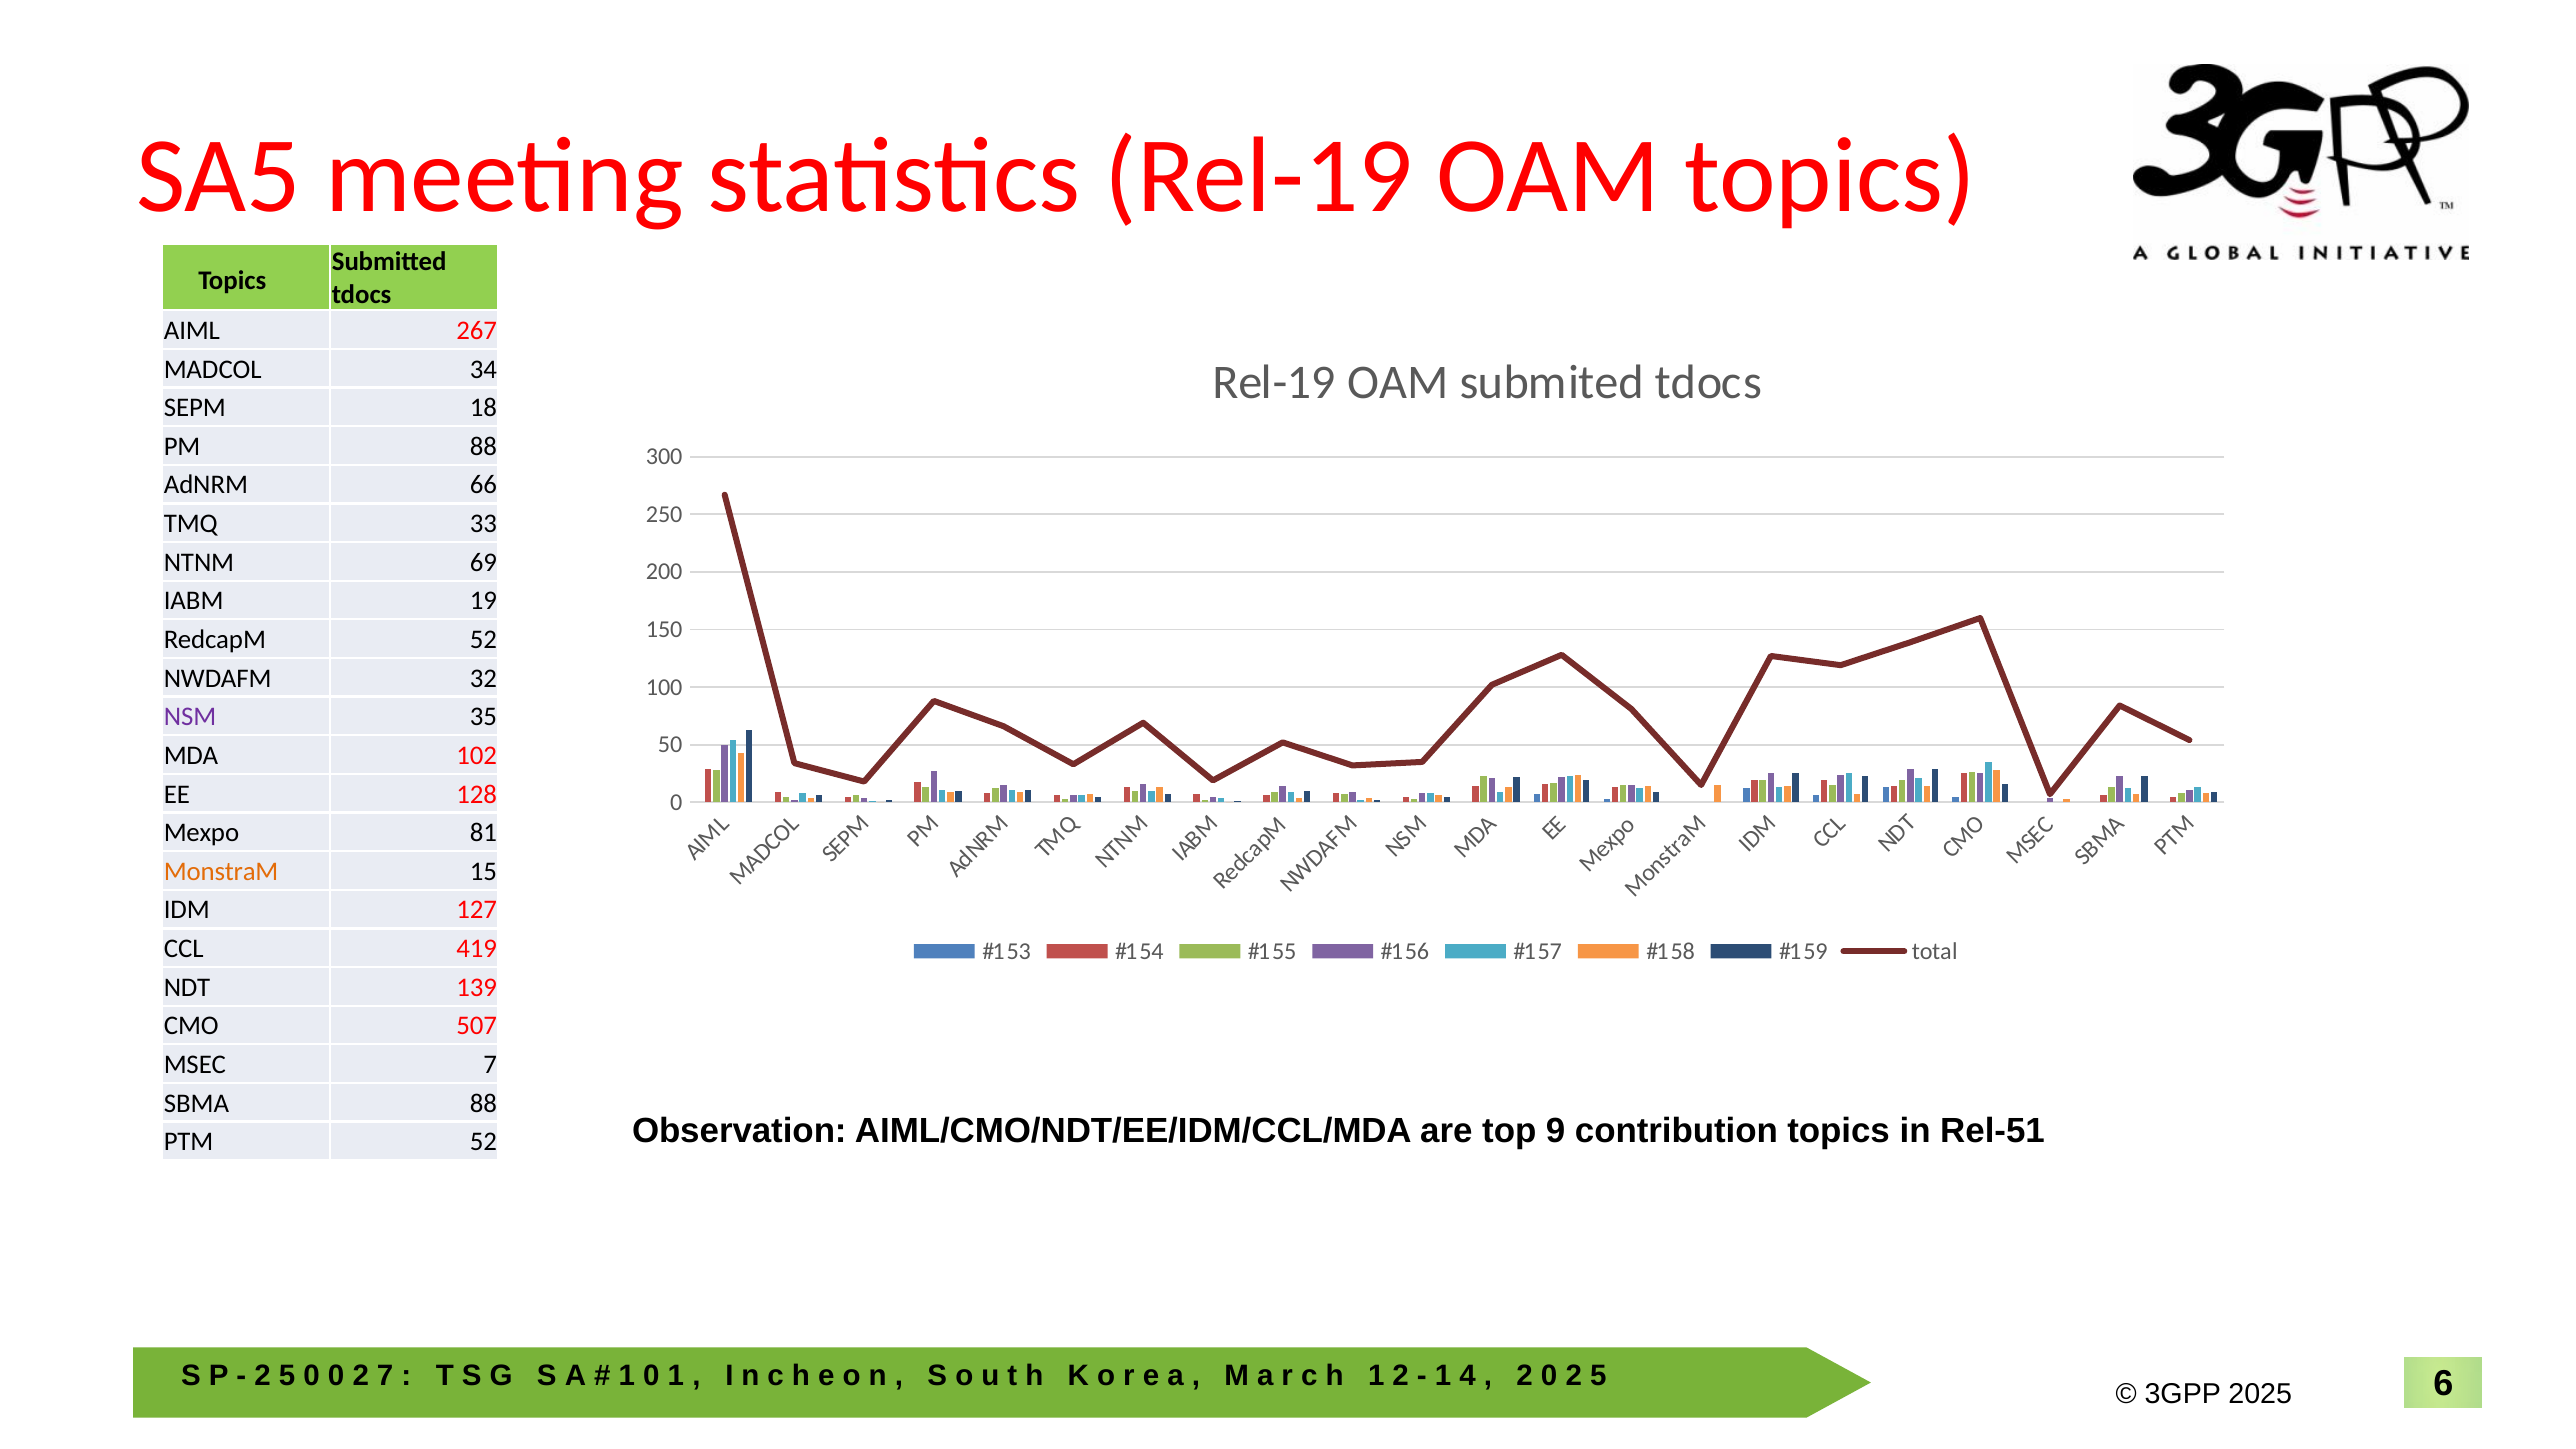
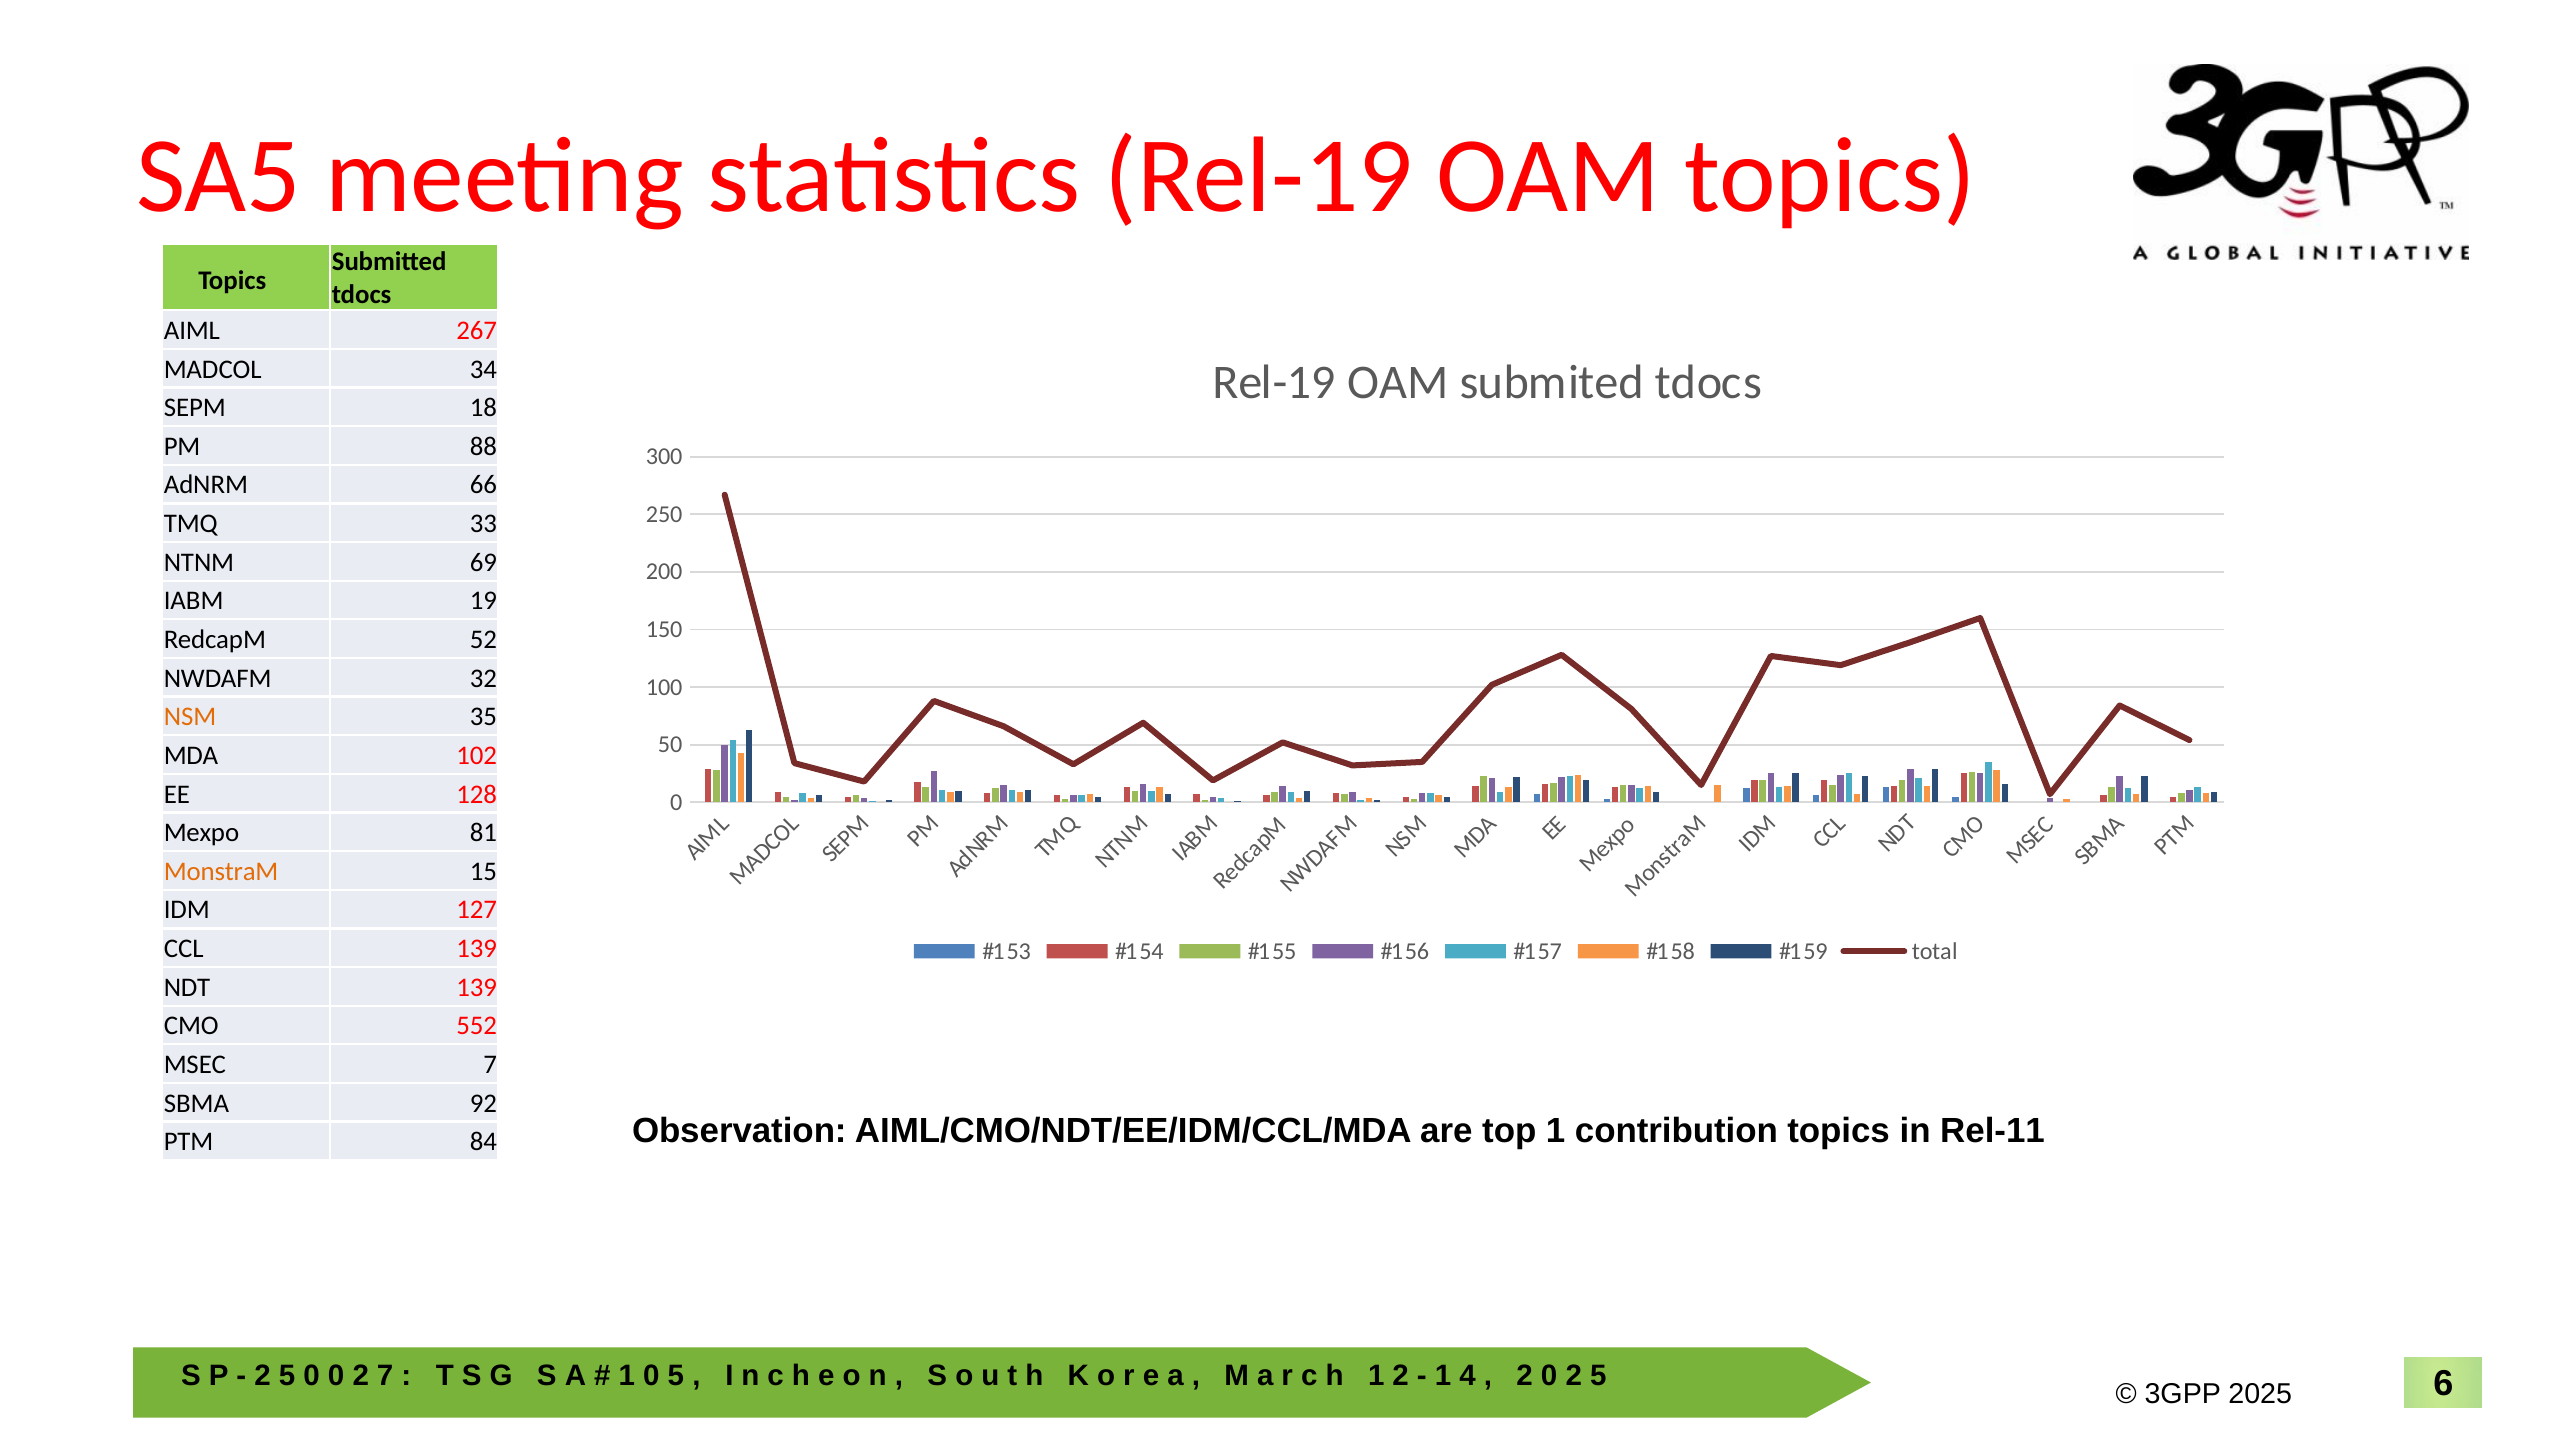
NSM colour: purple -> orange (190, 717)
CCL 419: 419 -> 139 (477, 949)
507: 507 -> 552 (477, 1026)
SBMA 88: 88 -> 92 (483, 1103)
top 9: 9 -> 1 (1556, 1131)
Rel-51: Rel-51 -> Rel-11 (1993, 1131)
PTM 52: 52 -> 84 (483, 1142)
1: 1 -> 5 (676, 1376)
